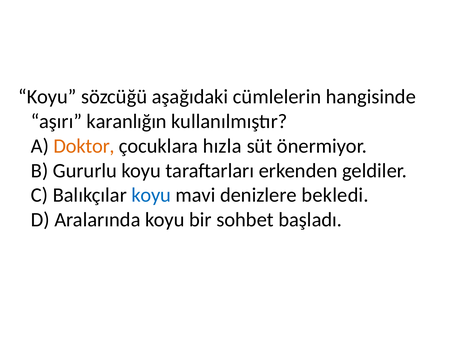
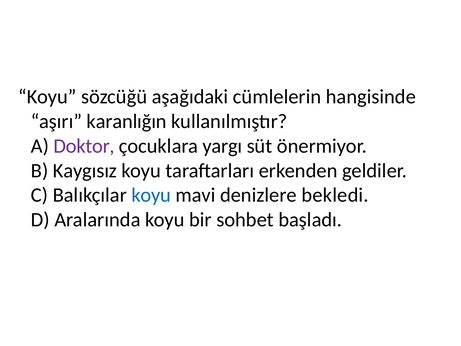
Doktor colour: orange -> purple (84, 146)
hızla: hızla -> yargı (222, 146)
Gururlu: Gururlu -> Kaygısız (85, 170)
